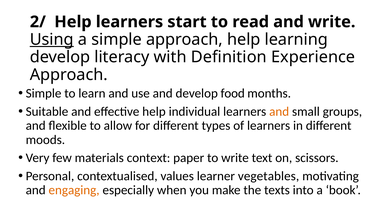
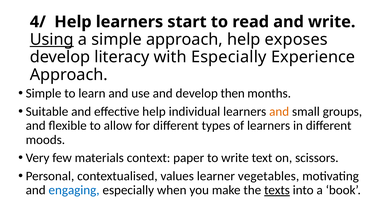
2/: 2/ -> 4/ (38, 22)
learning: learning -> exposes (296, 39)
with Definition: Definition -> Especially (229, 57)
food: food -> then (233, 93)
engaging colour: orange -> blue (74, 190)
texts underline: none -> present (277, 190)
